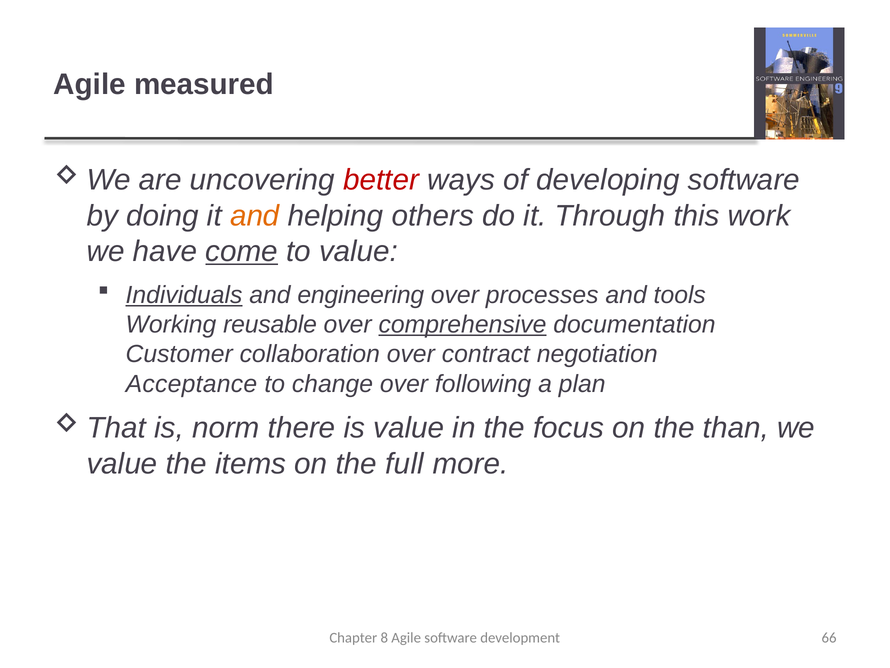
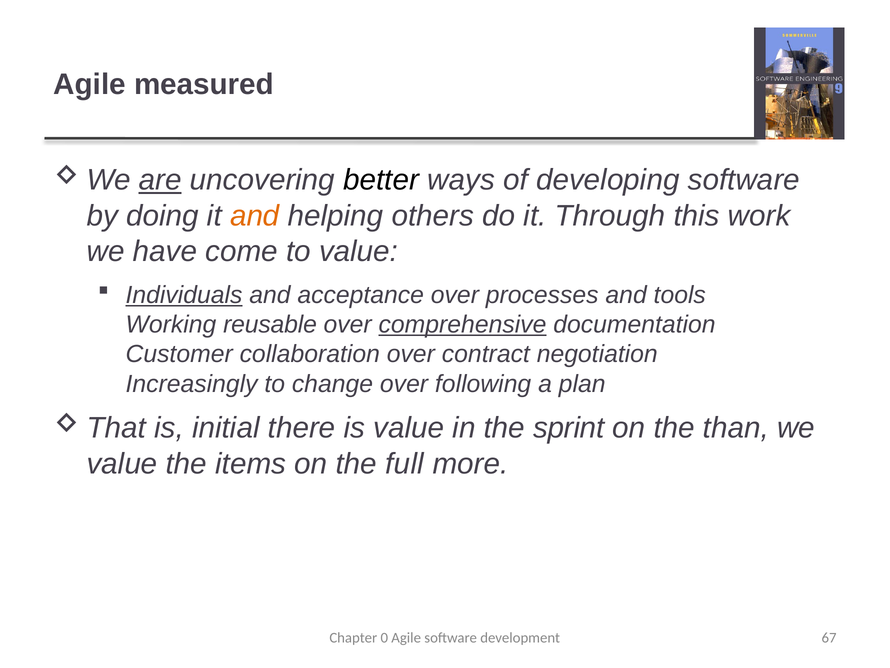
are underline: none -> present (160, 180)
better colour: red -> black (381, 180)
come underline: present -> none (242, 251)
engineering: engineering -> acceptance (361, 295)
Acceptance: Acceptance -> Increasingly (192, 384)
norm: norm -> initial (226, 428)
focus: focus -> sprint (569, 428)
8: 8 -> 0 (384, 637)
66: 66 -> 67 (829, 637)
